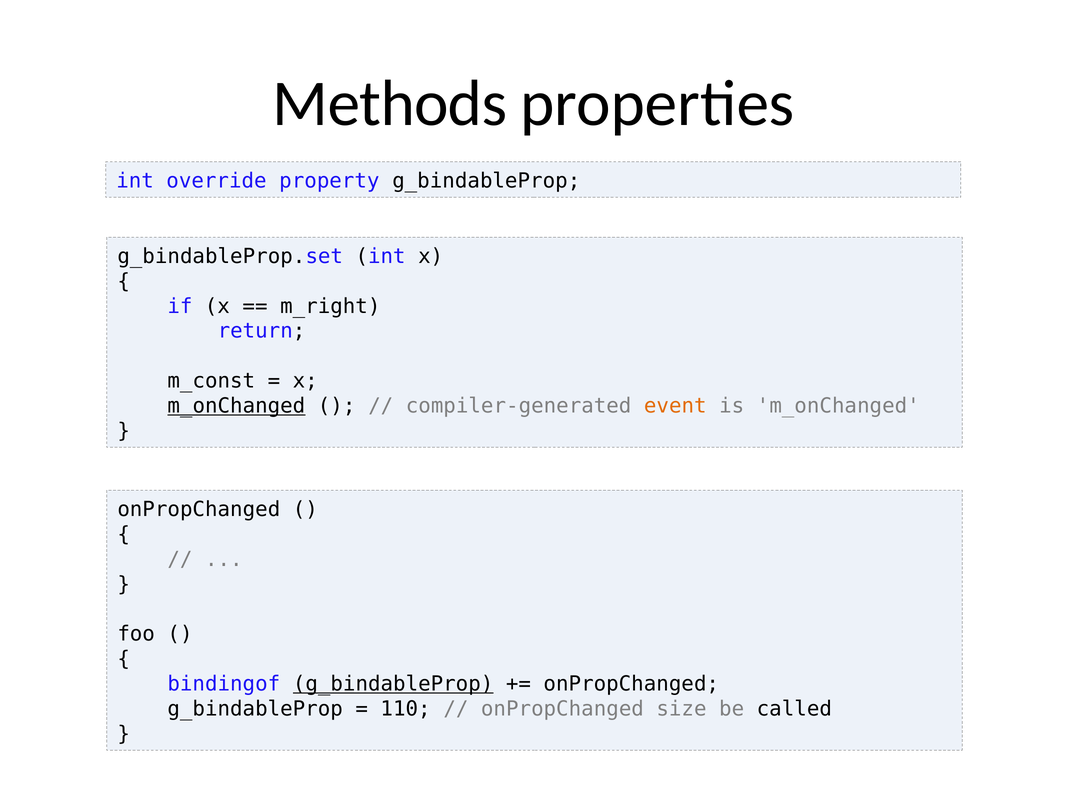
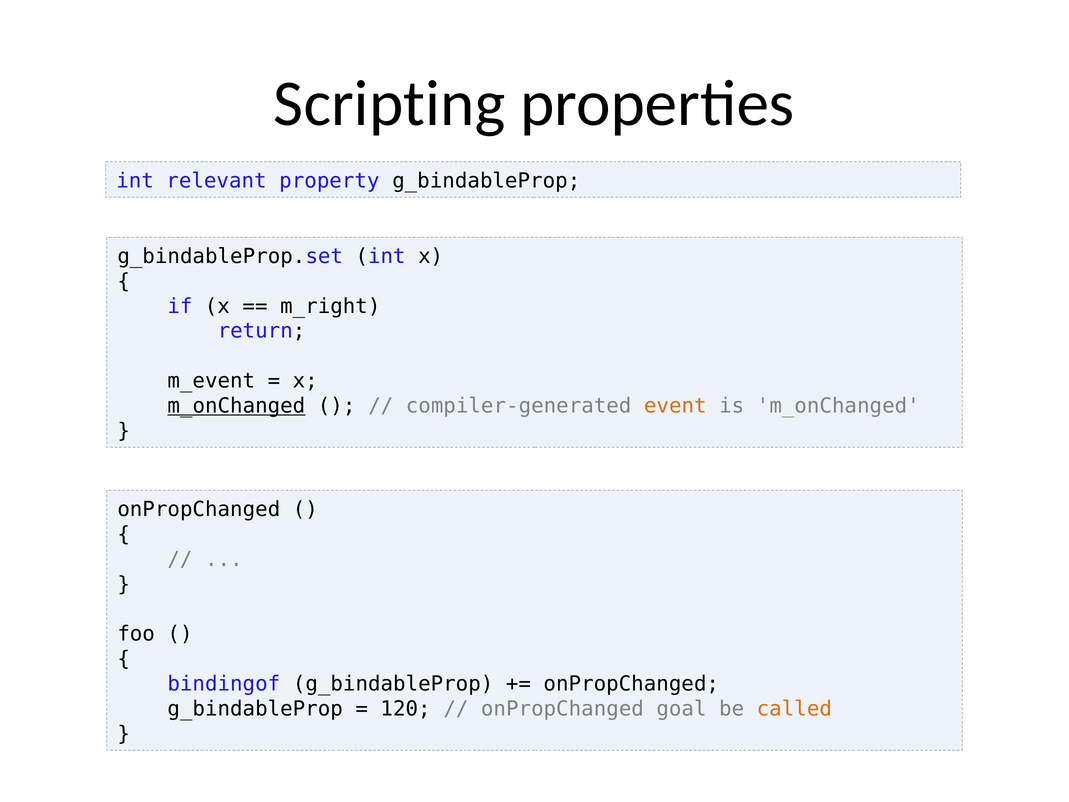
Methods: Methods -> Scripting (389, 103)
override: override -> relevant (216, 181)
m_const: m_const -> m_event (211, 381)
g_bindableProp underline: present -> none (393, 684)
110: 110 -> 120 (406, 709)
size: size -> goal (681, 709)
called colour: black -> orange (794, 709)
